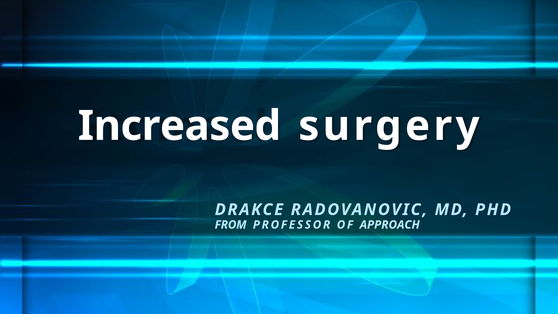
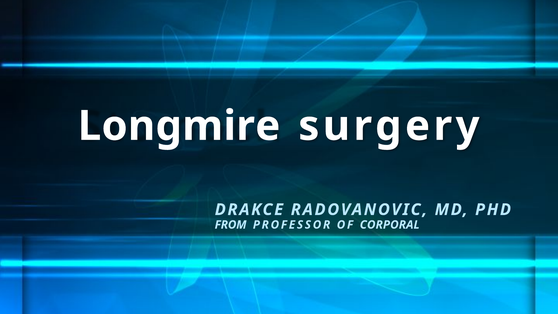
Increased: Increased -> Longmire (179, 126)
APPROACH: APPROACH -> CORPORAL (390, 225)
